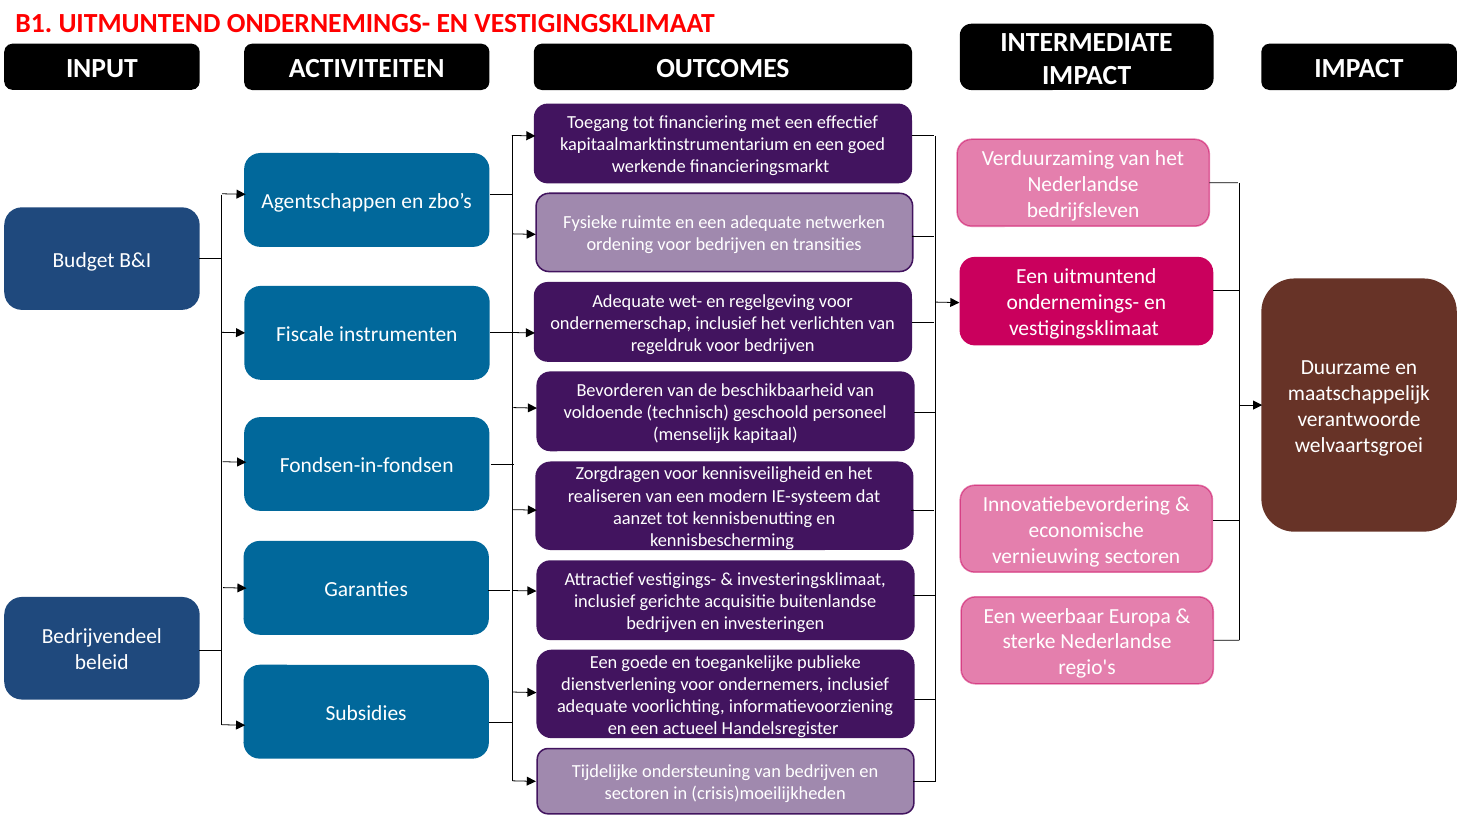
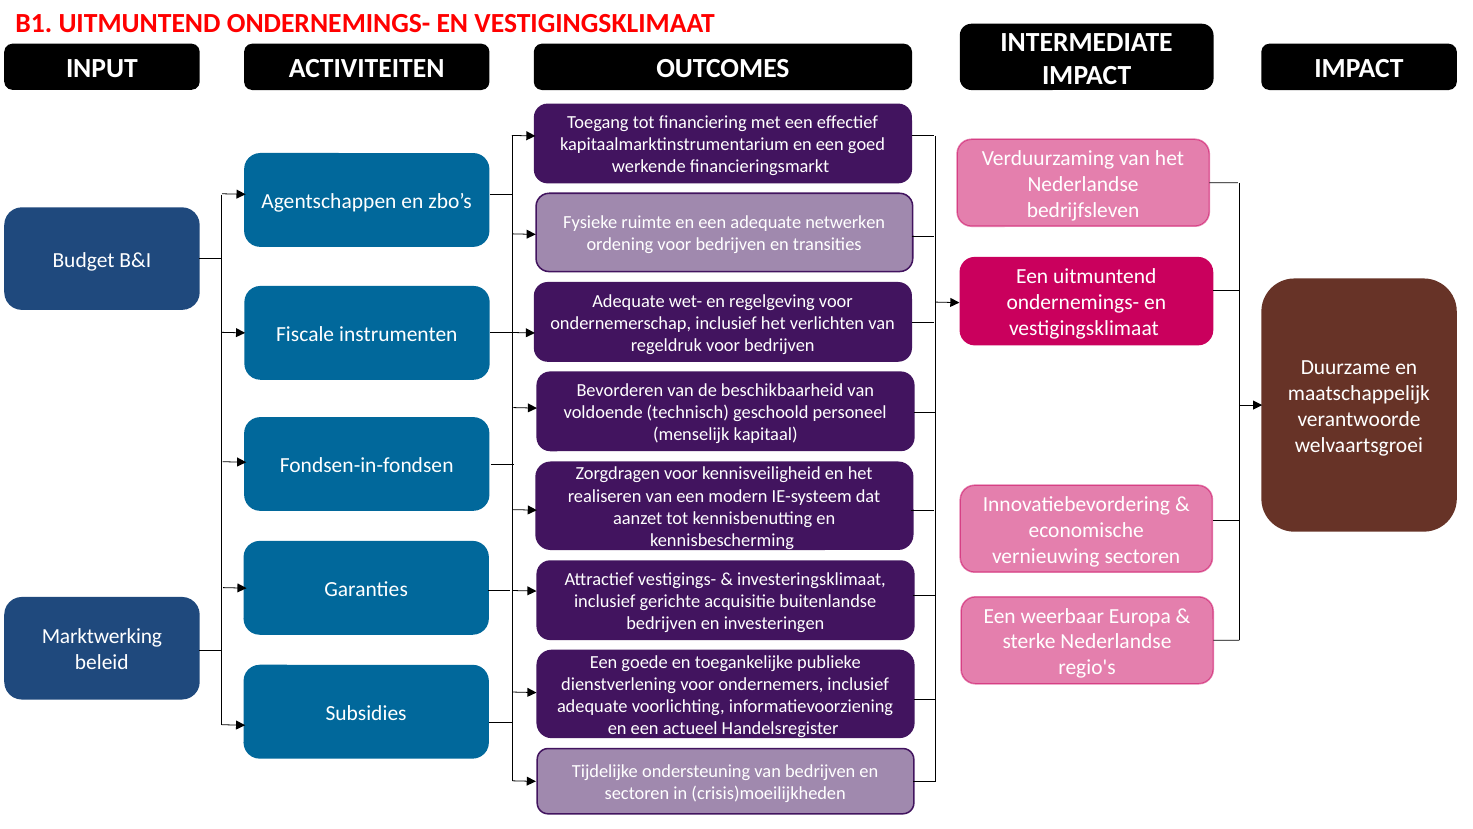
Bedrijvendeel: Bedrijvendeel -> Marktwerking (102, 636)
